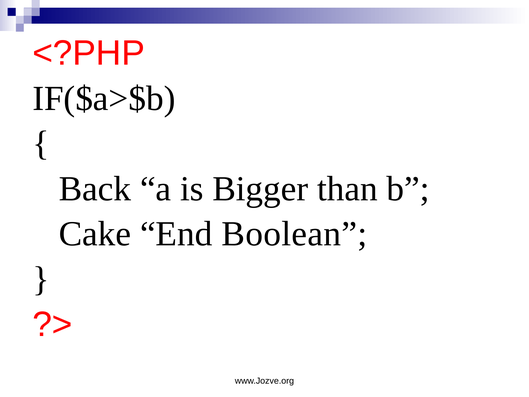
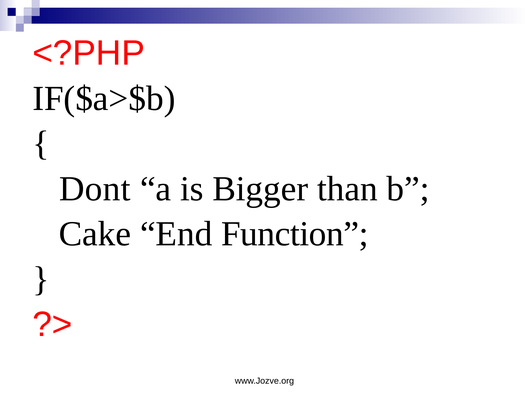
Back: Back -> Dont (95, 189)
Boolean: Boolean -> Function (295, 234)
